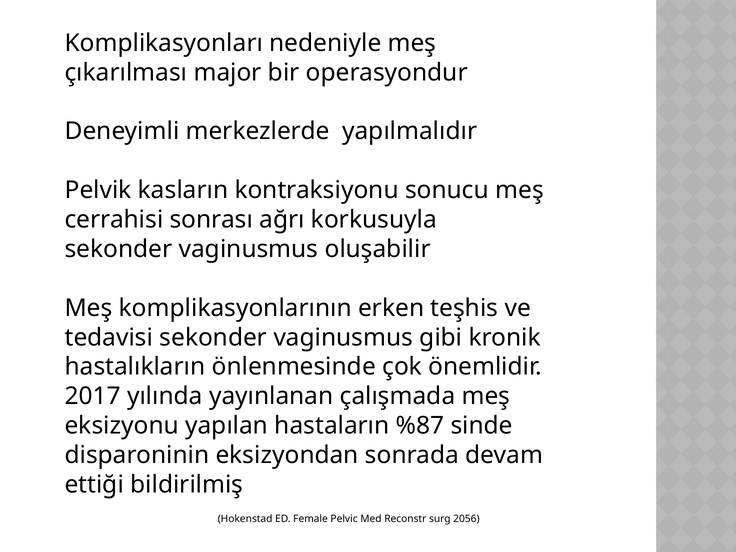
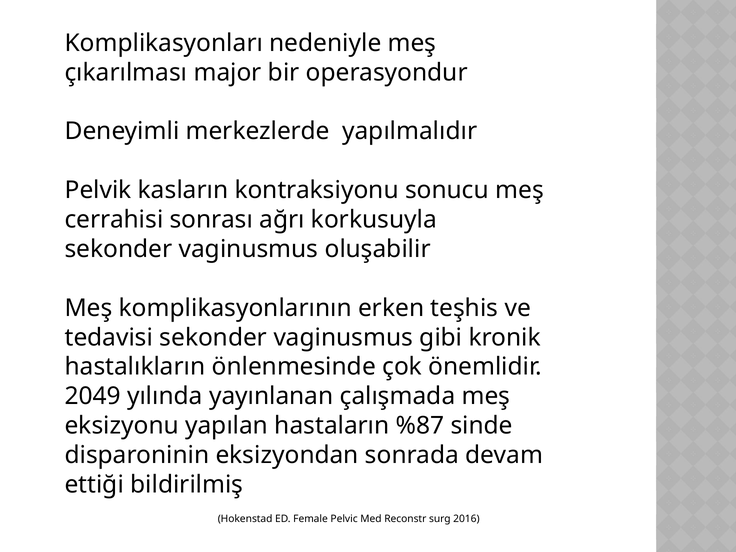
2017: 2017 -> 2049 (93, 396)
2056: 2056 -> 2016 (466, 519)
